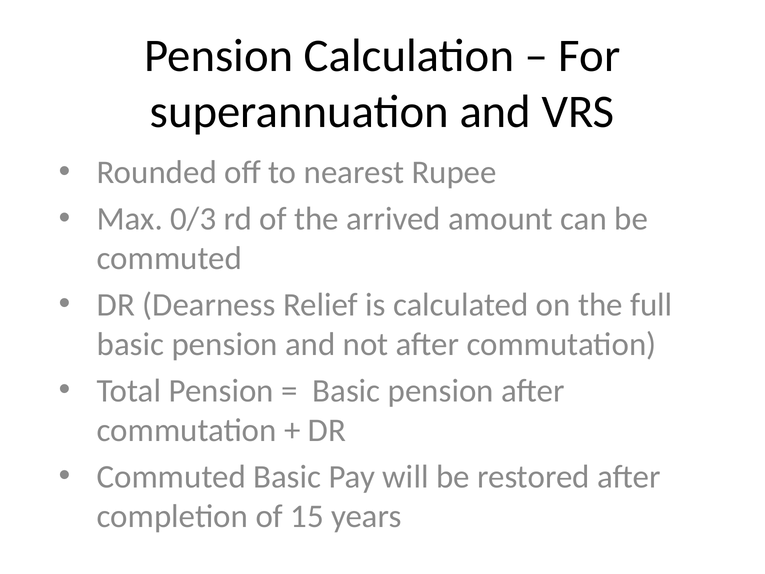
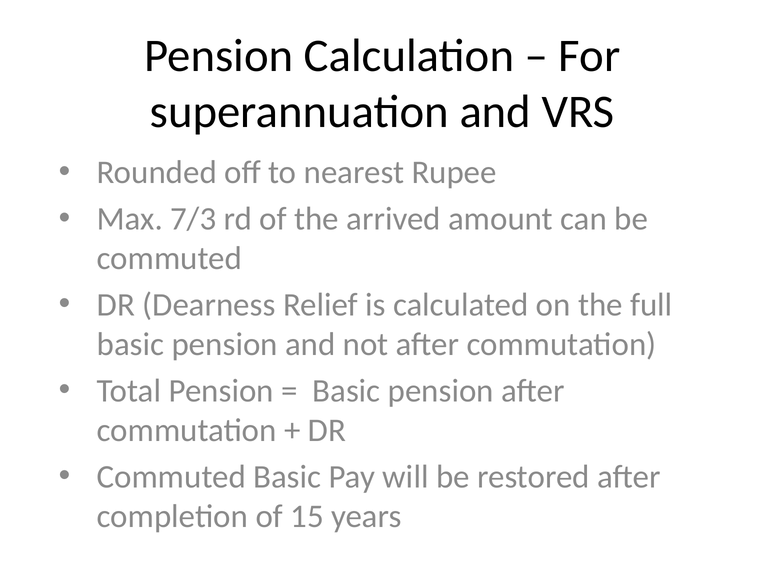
0/3: 0/3 -> 7/3 (193, 219)
